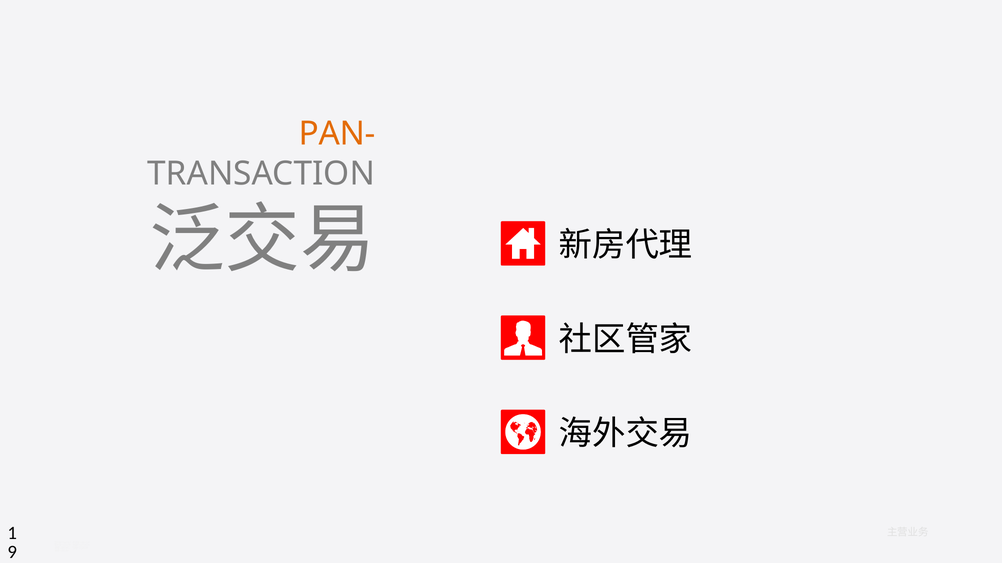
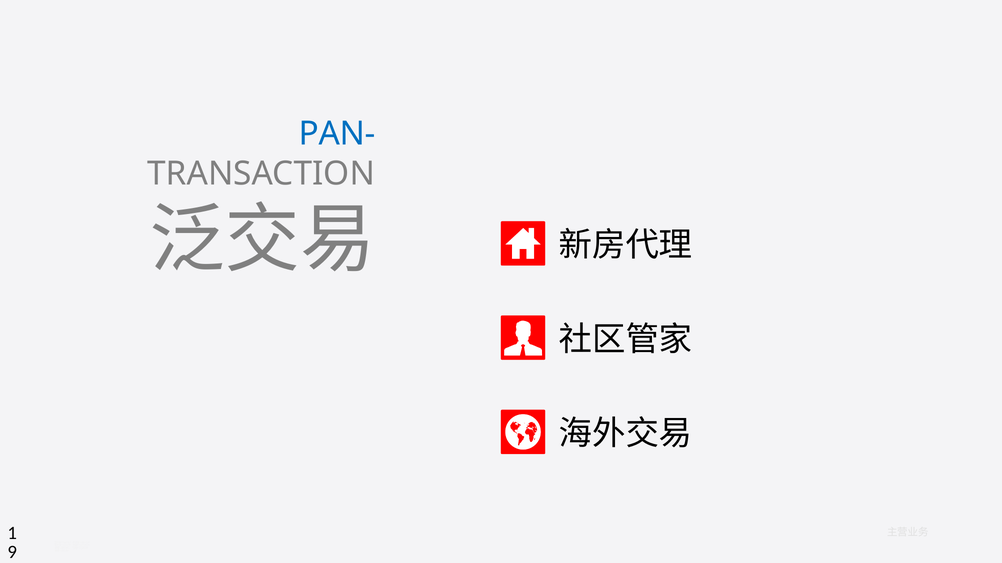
PAN- colour: orange -> blue (337, 134)
